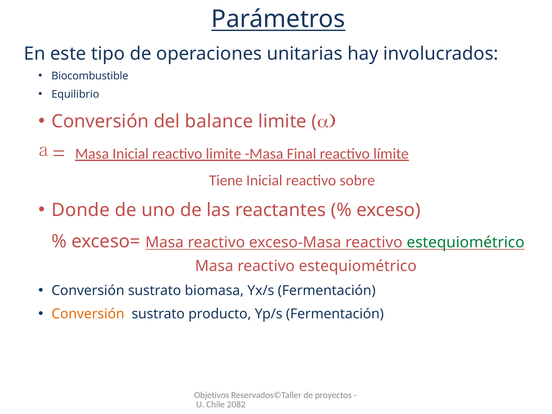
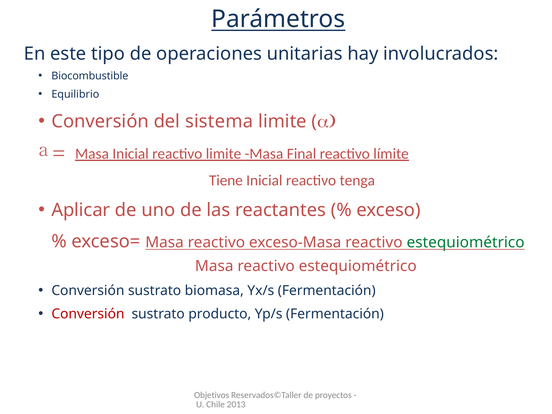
balance: balance -> sistema (219, 121)
sobre: sobre -> tenga (357, 180)
Donde: Donde -> Aplicar (81, 210)
Conversión colour: orange -> red (88, 314)
2082: 2082 -> 2013 (236, 404)
